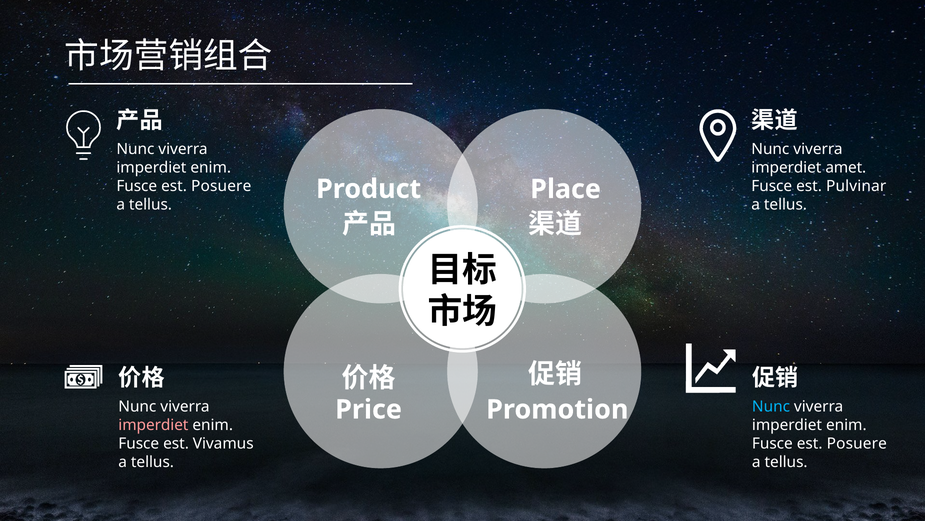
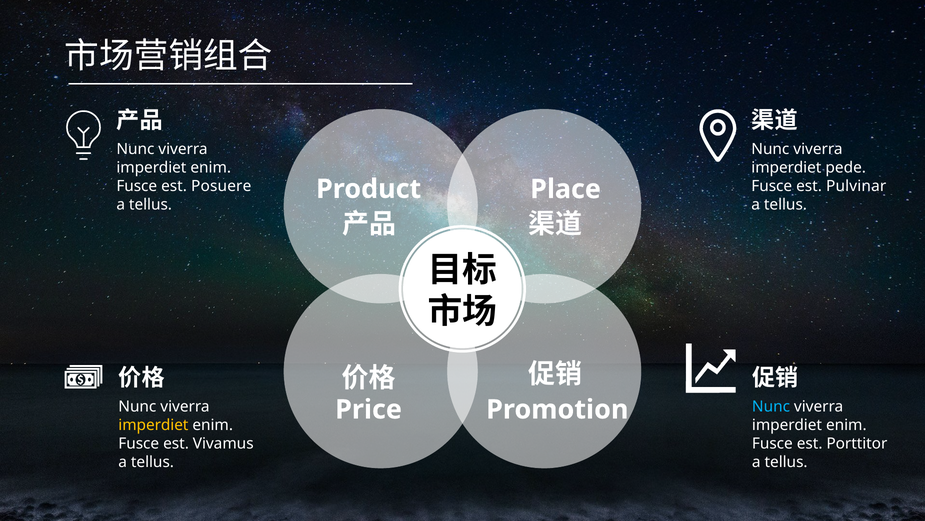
amet: amet -> pede (846, 168)
imperdiet colour: pink -> yellow (153, 425)
Posuere: Posuere -> Porttitor (857, 443)
